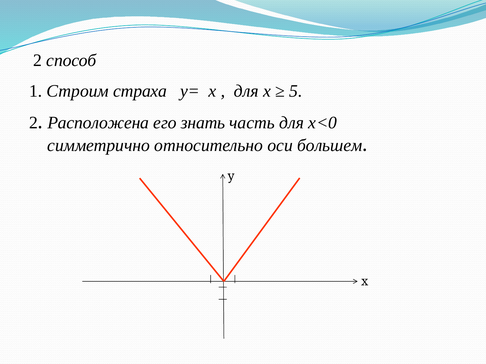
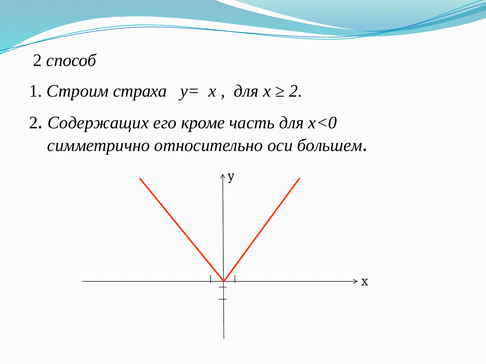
5: 5 -> 2 (296, 91)
Расположена: Расположена -> Содержащих (98, 123)
знать: знать -> кроме (203, 123)
